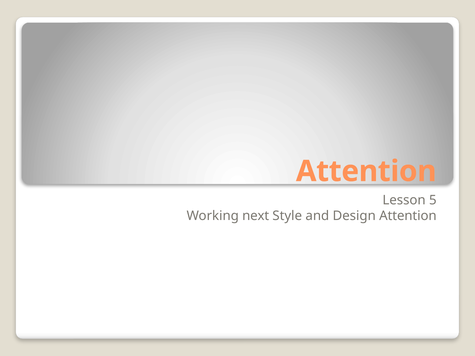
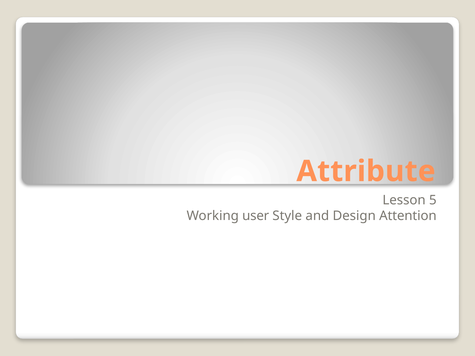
Attention: Attention -> Attribute (366, 171)
next: next -> user (256, 216)
